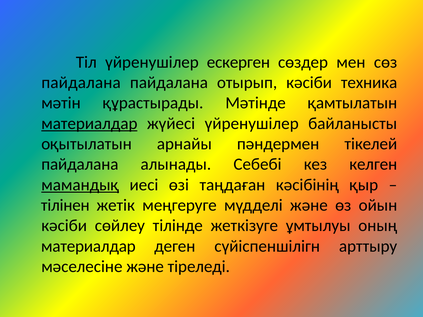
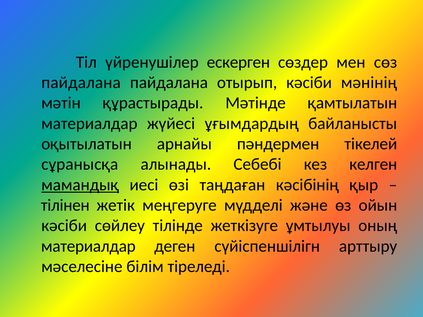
техника: техника -> мәнінің (369, 83)
материалдар underline: present -> none (89, 124)
жүйесі үйренушілер: үйренушілер -> ұғымдардың (252, 124)
пайдалана: пайдалана -> сұранысқа (80, 164)
мәселесіне және: және -> білім (145, 267)
